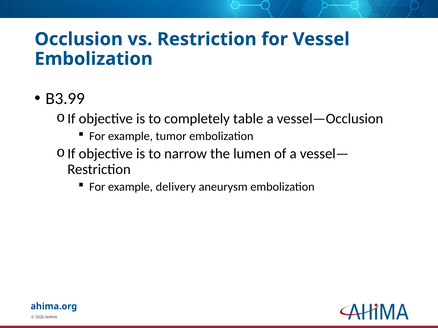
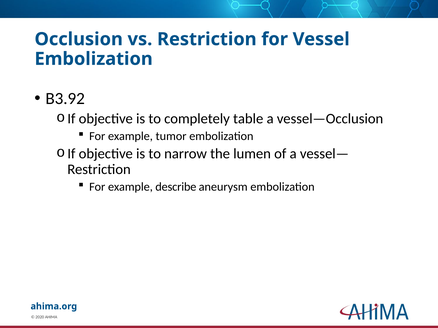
B3.99: B3.99 -> B3.92 (65, 99)
delivery: delivery -> describe (176, 187)
